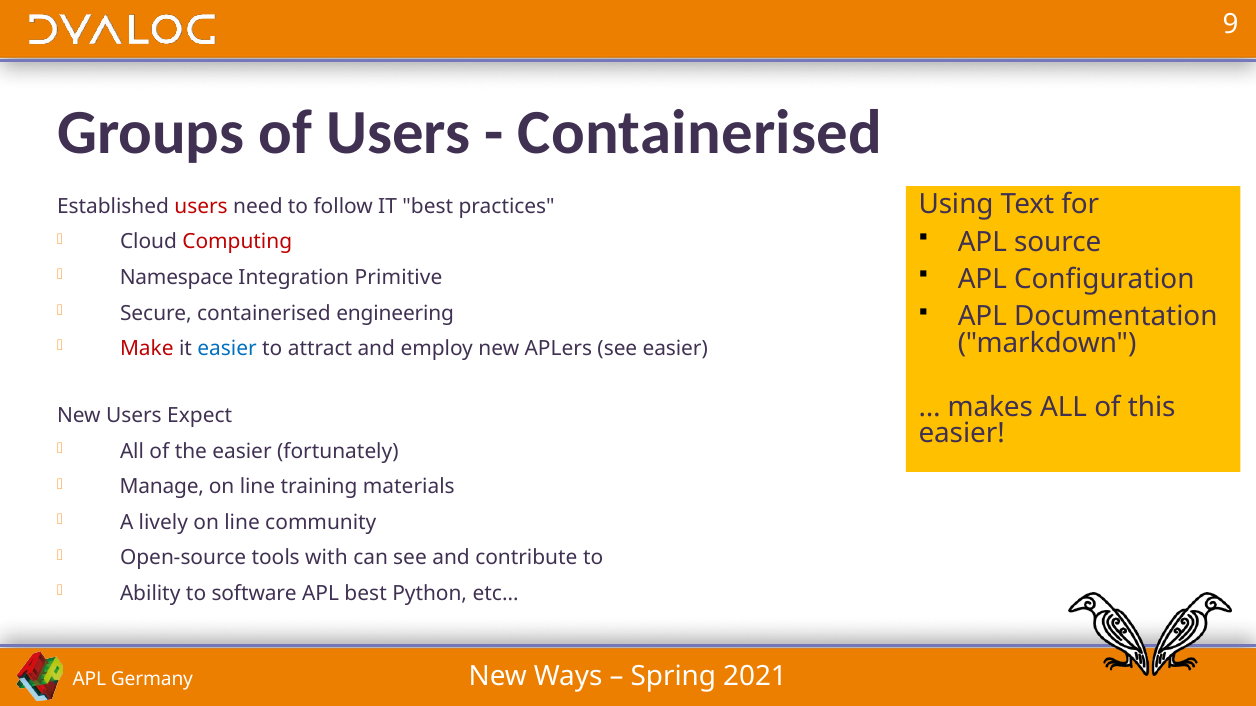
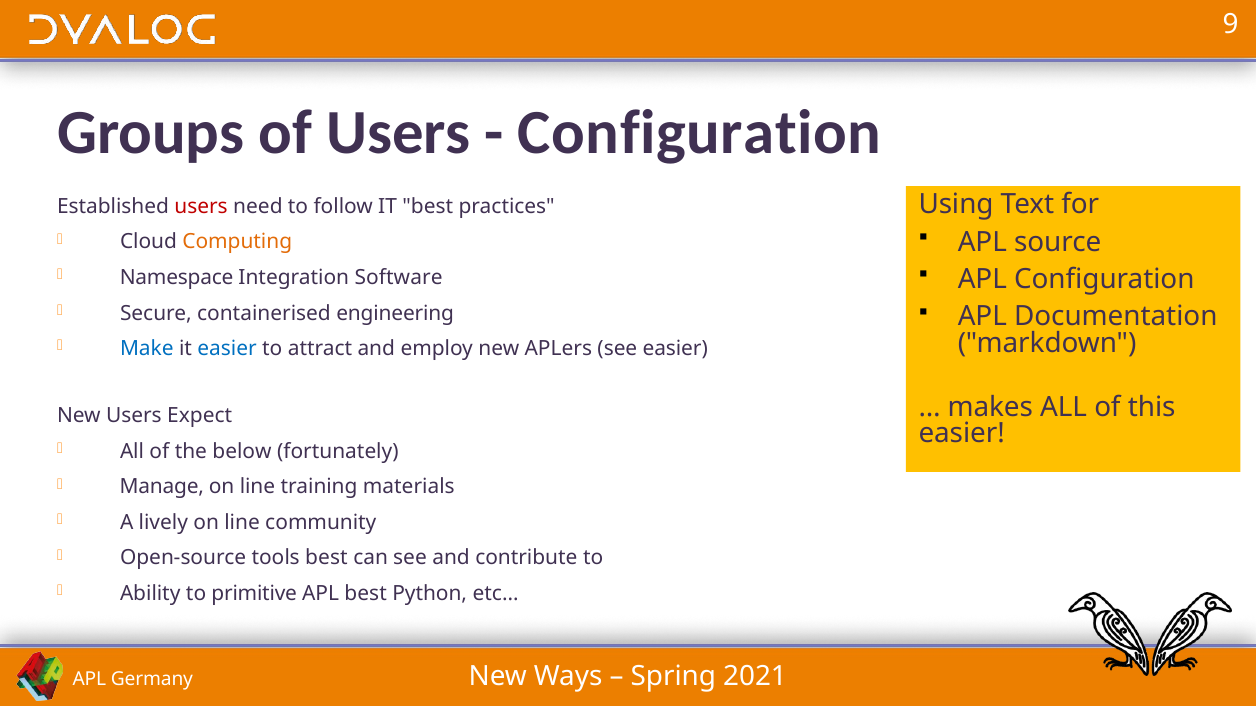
Containerised: Containerised -> Configuration (700, 133)
Computing colour: red -> orange (237, 242)
Primitive: Primitive -> Software (399, 278)
Make colour: red -> blue (147, 349)
the easier: easier -> below (242, 452)
tools with: with -> best (326, 558)
software: software -> primitive (254, 594)
